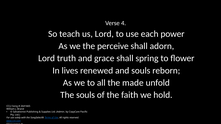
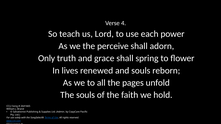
Lord: Lord -> Only (47, 58)
made: made -> pages (133, 83)
